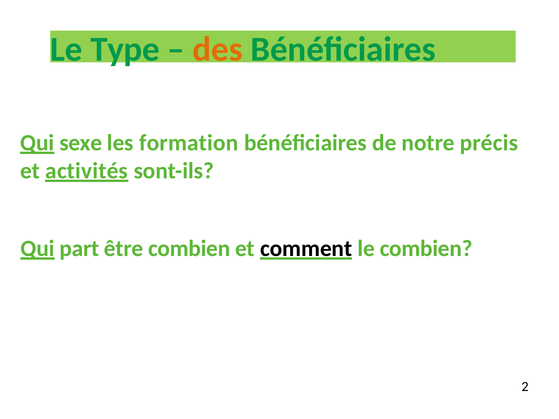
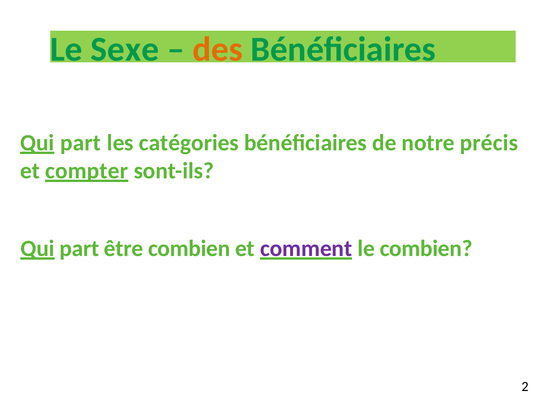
Type: Type -> Sexe (125, 49)
sexe: sexe -> part (80, 143)
formation: formation -> catégories (189, 143)
activités: activités -> compter (87, 171)
comment colour: black -> purple (306, 249)
